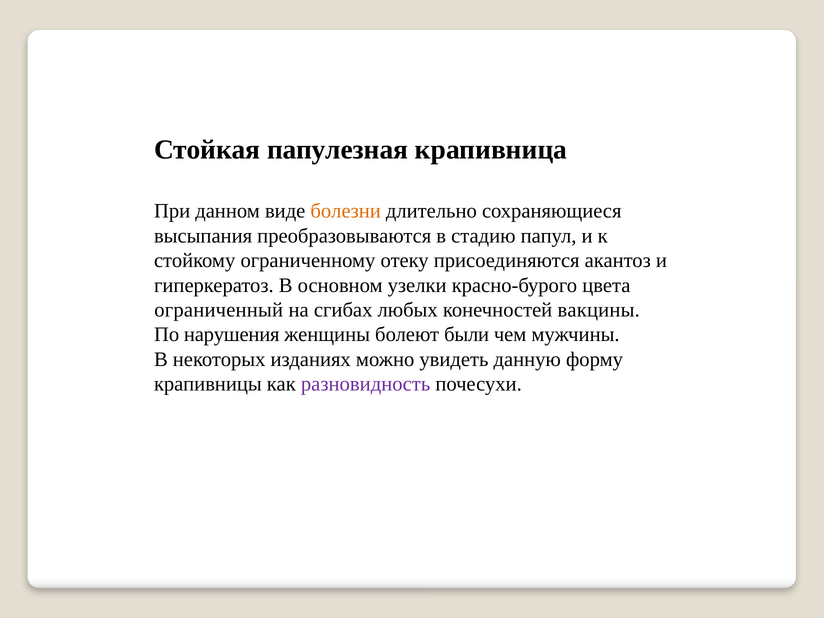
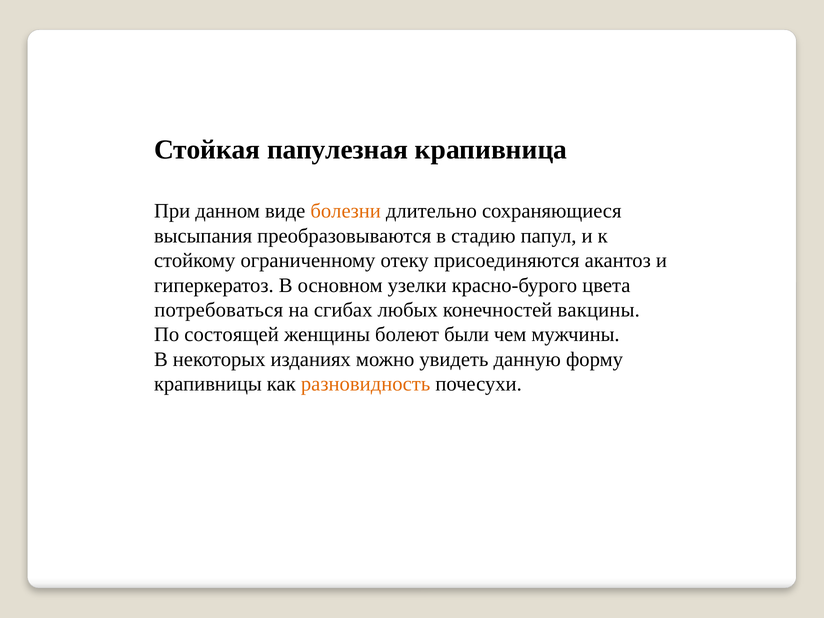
ограниченный: ограниченный -> потребоваться (219, 310)
нарушения: нарушения -> состоящей (232, 335)
разновидность colour: purple -> orange (366, 384)
